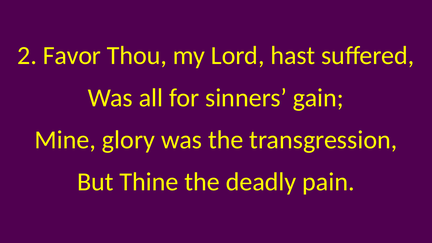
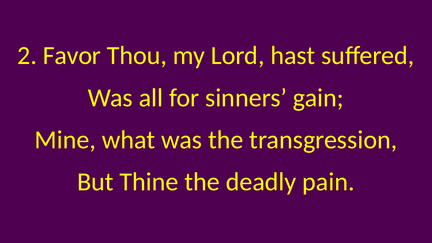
glory: glory -> what (129, 140)
